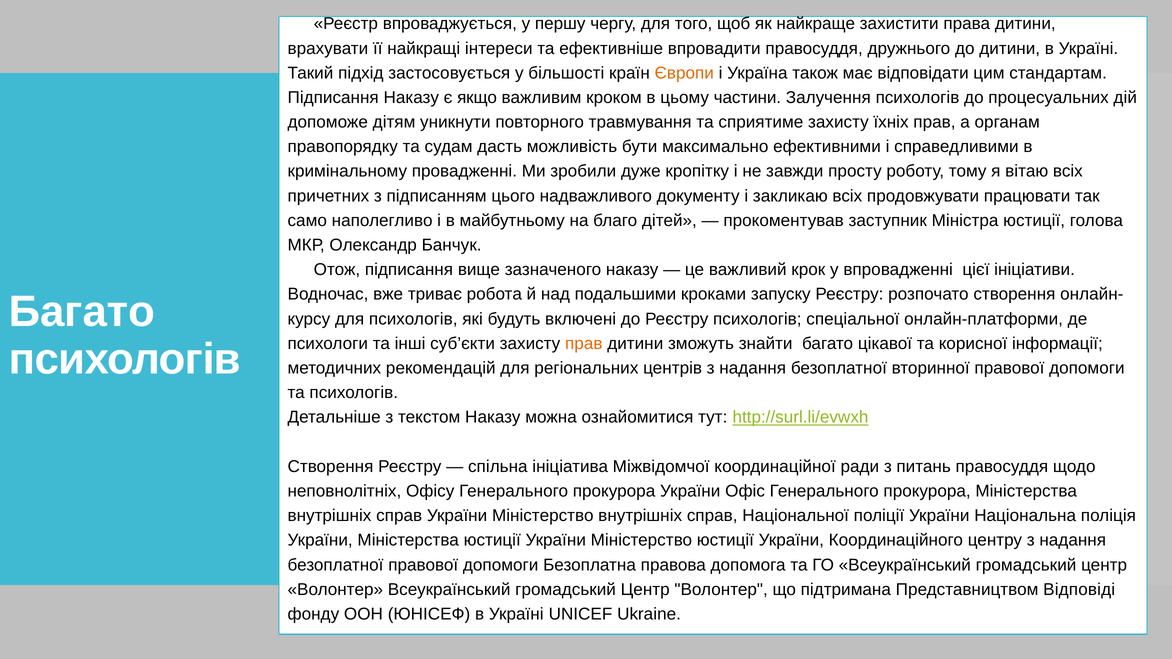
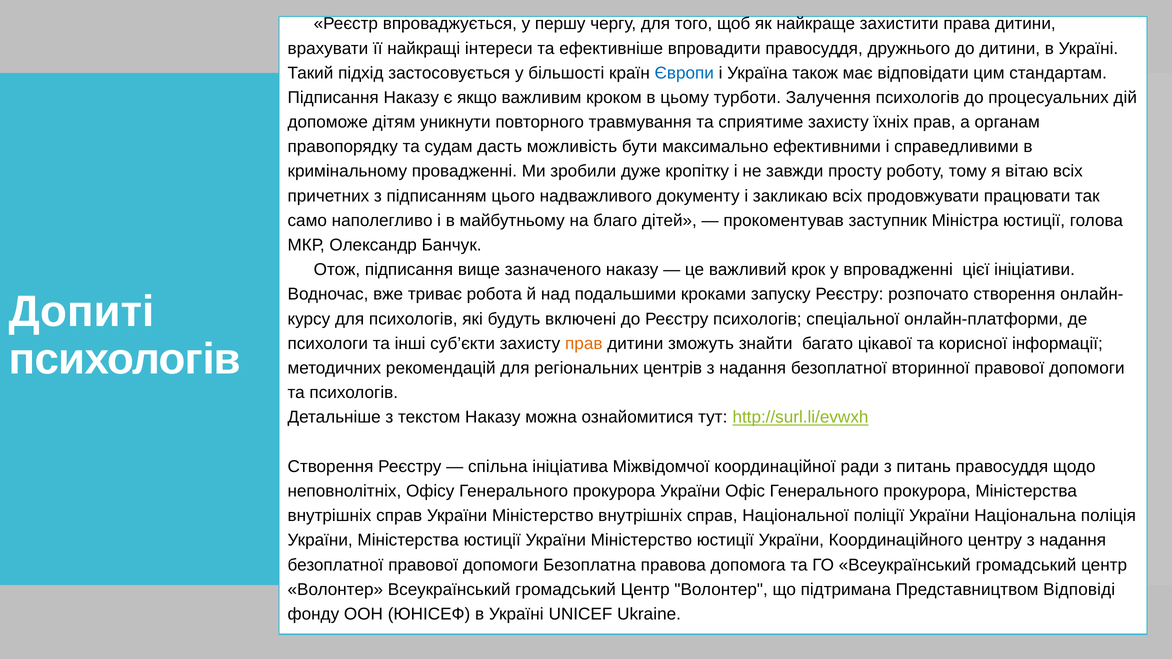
Європи colour: orange -> blue (684, 73)
частини: частини -> турботи (747, 98)
Багато: Багато -> Допиті (82, 312)
